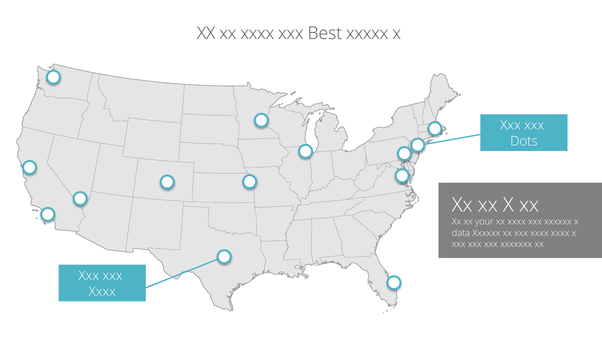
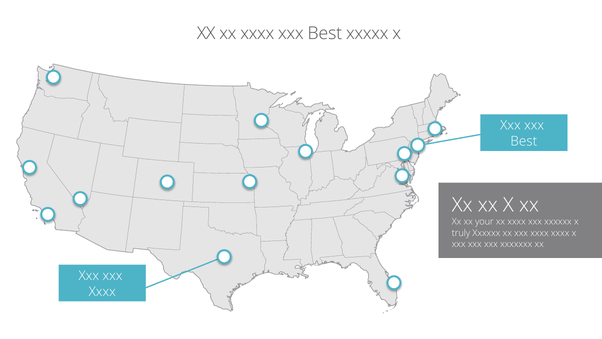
Dots: Dots -> Best (524, 141)
data: data -> truly (461, 233)
